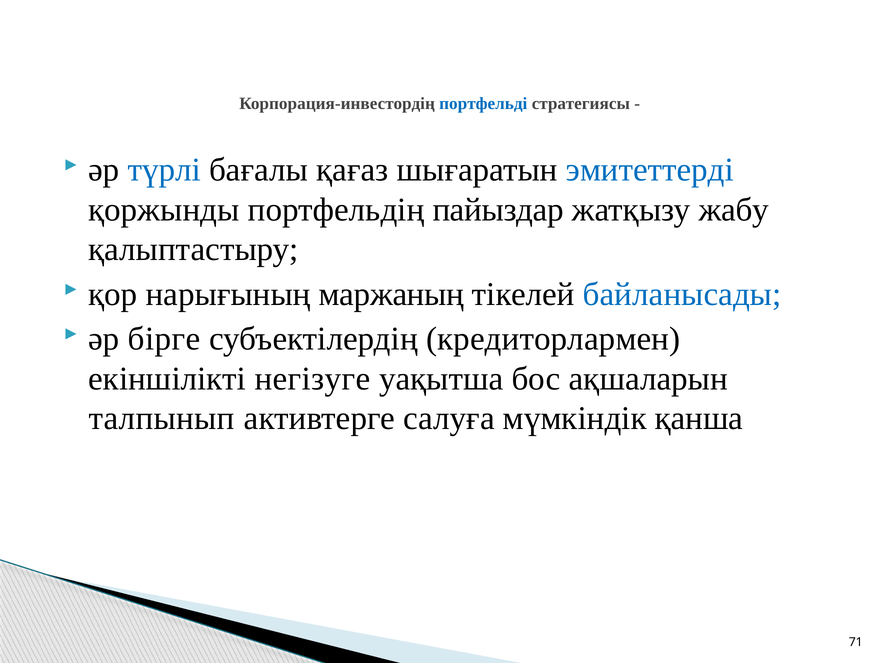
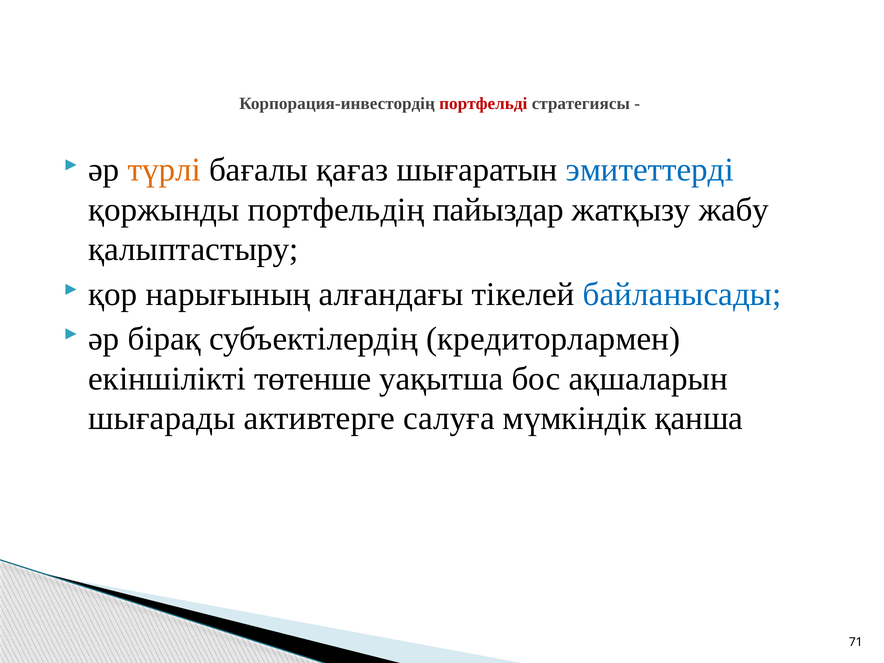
портфельді colour: blue -> red (483, 104)
түрлі colour: blue -> orange (164, 170)
маржаның: маржаның -> алғандағы (391, 294)
бірге: бірге -> бірақ (164, 339)
негізуге: негізуге -> төтенше (313, 379)
талпынып: талпынып -> шығарады (162, 418)
